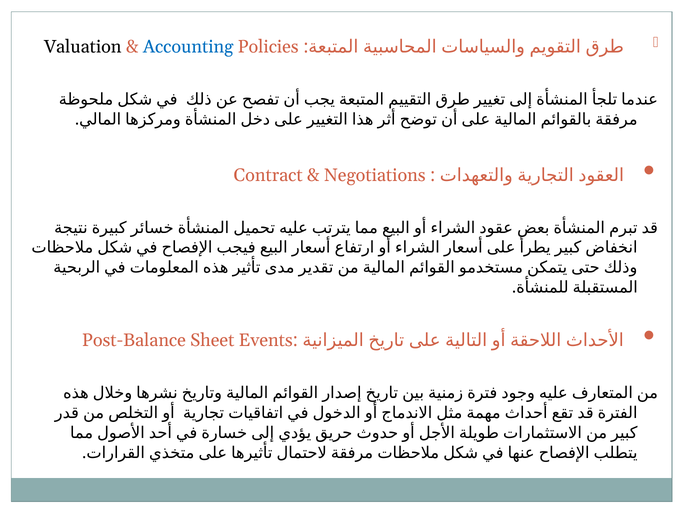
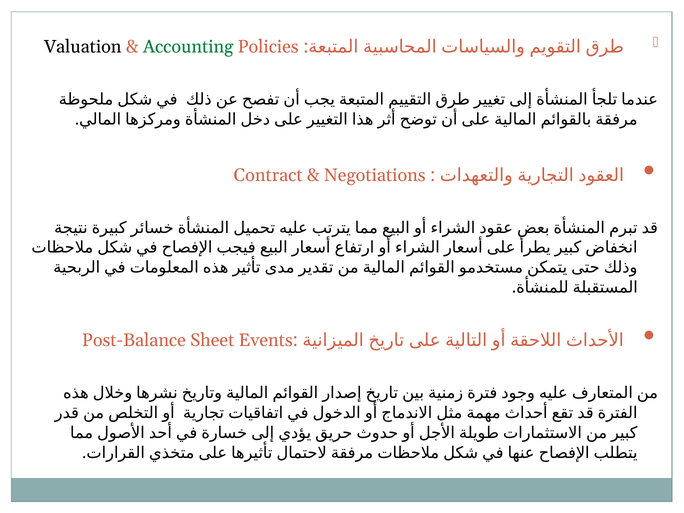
Accounting colour: blue -> green (188, 47)
